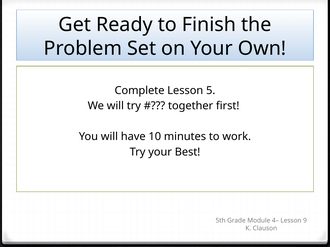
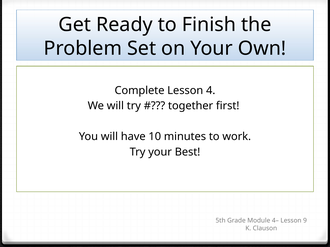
5: 5 -> 4 (211, 91)
